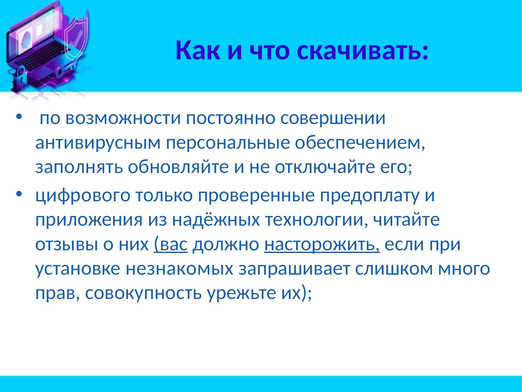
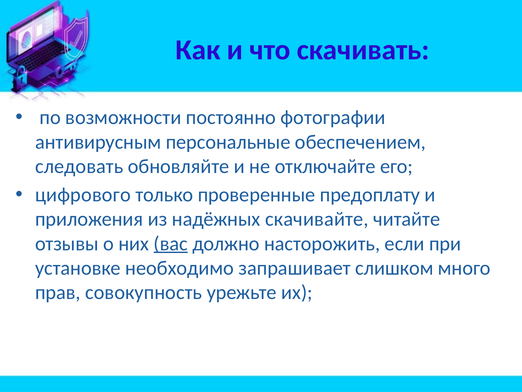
совершении: совершении -> фотографии (333, 117)
заполнять: заполнять -> следовать (79, 166)
технологии: технологии -> скачивайте (317, 219)
насторожить underline: present -> none (322, 243)
незнакомых: незнакомых -> необходимо (180, 268)
